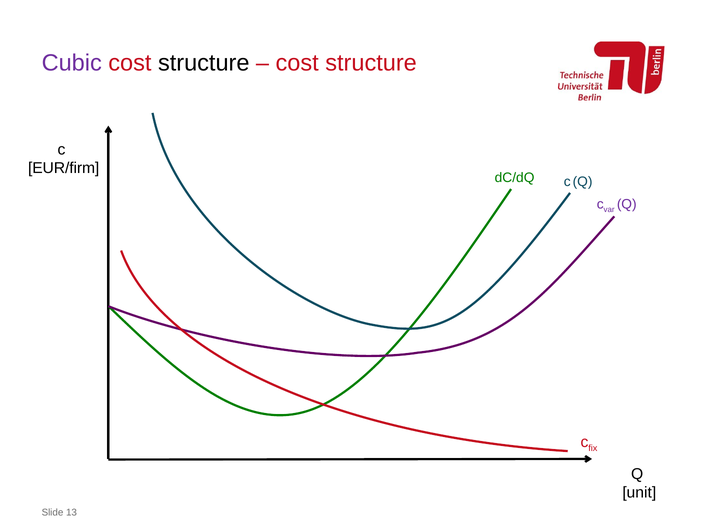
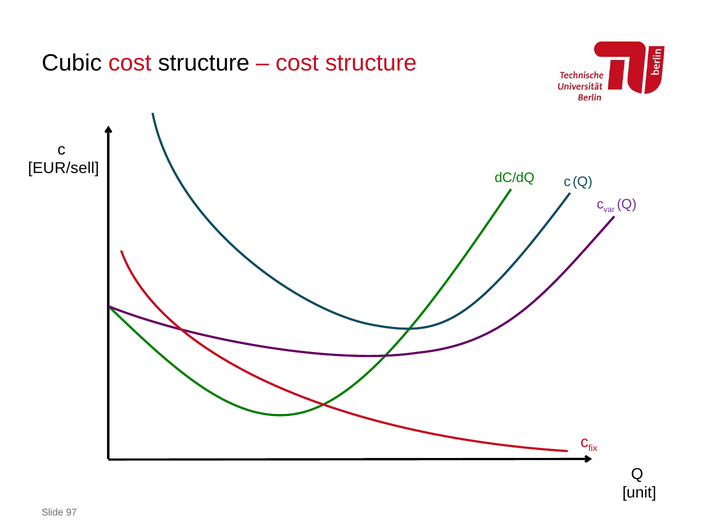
Cubic colour: purple -> black (72, 63)
EUR/firm: EUR/firm -> EUR/sell (64, 168)
13: 13 -> 97 (71, 513)
